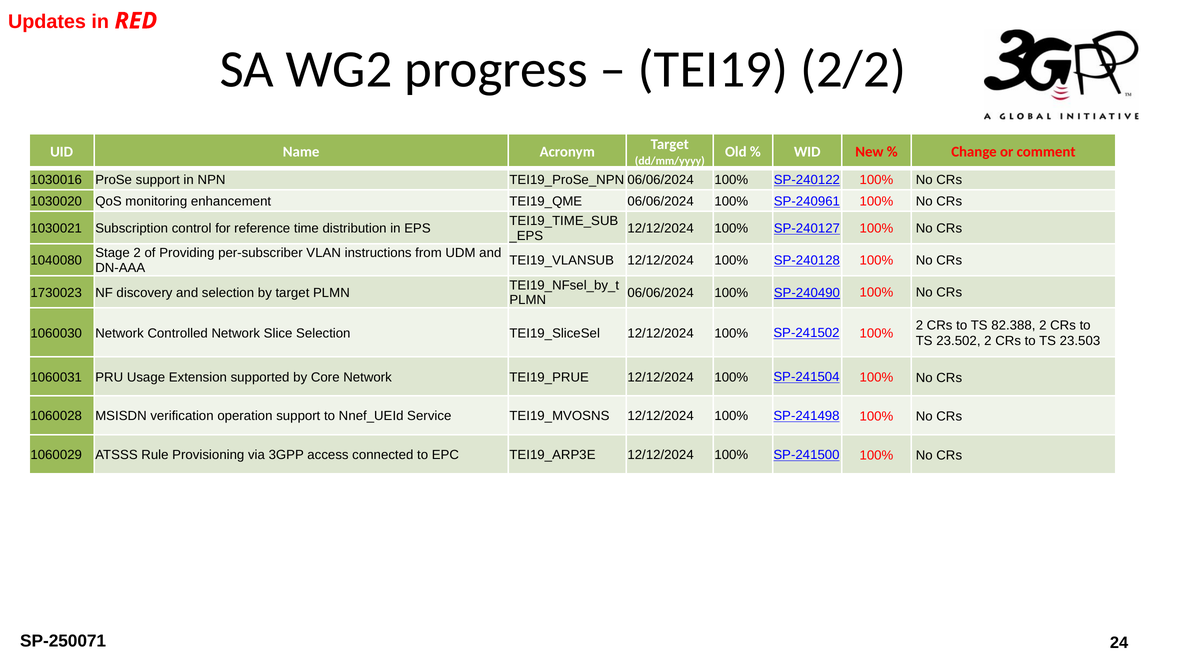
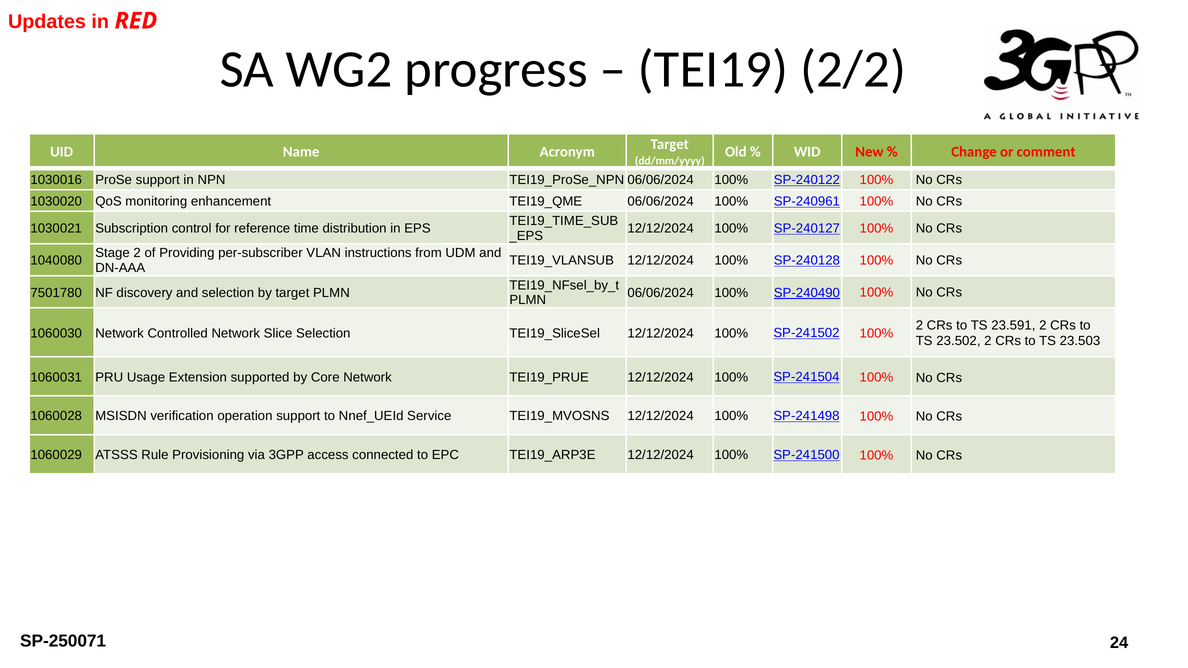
1730023: 1730023 -> 7501780 (56, 293)
82.388: 82.388 -> 23.591 (1013, 325)
